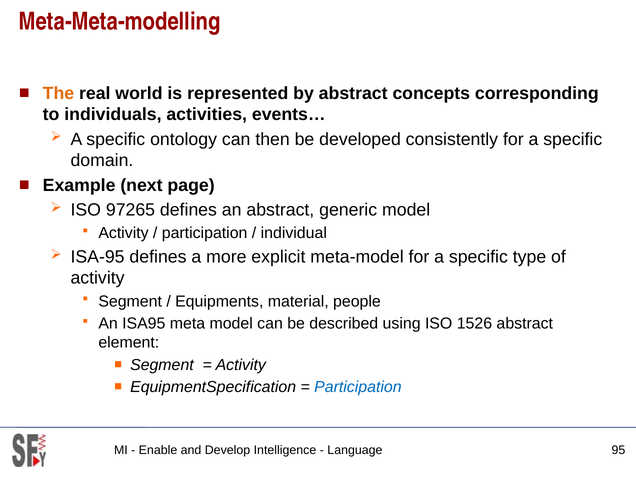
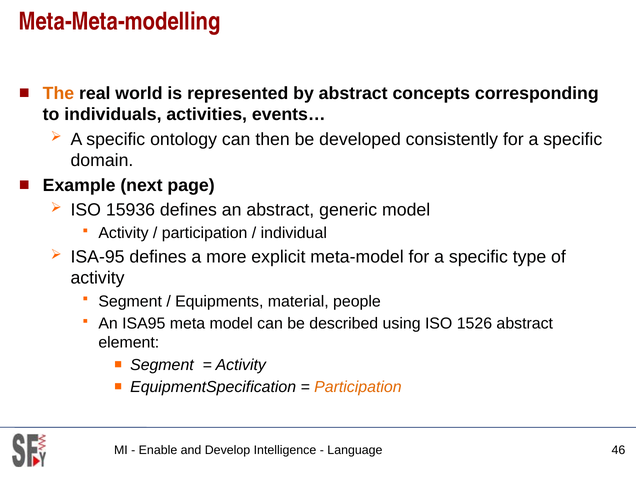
97265: 97265 -> 15936 (131, 210)
Participation colour: blue -> orange (358, 387)
95: 95 -> 46 (618, 450)
